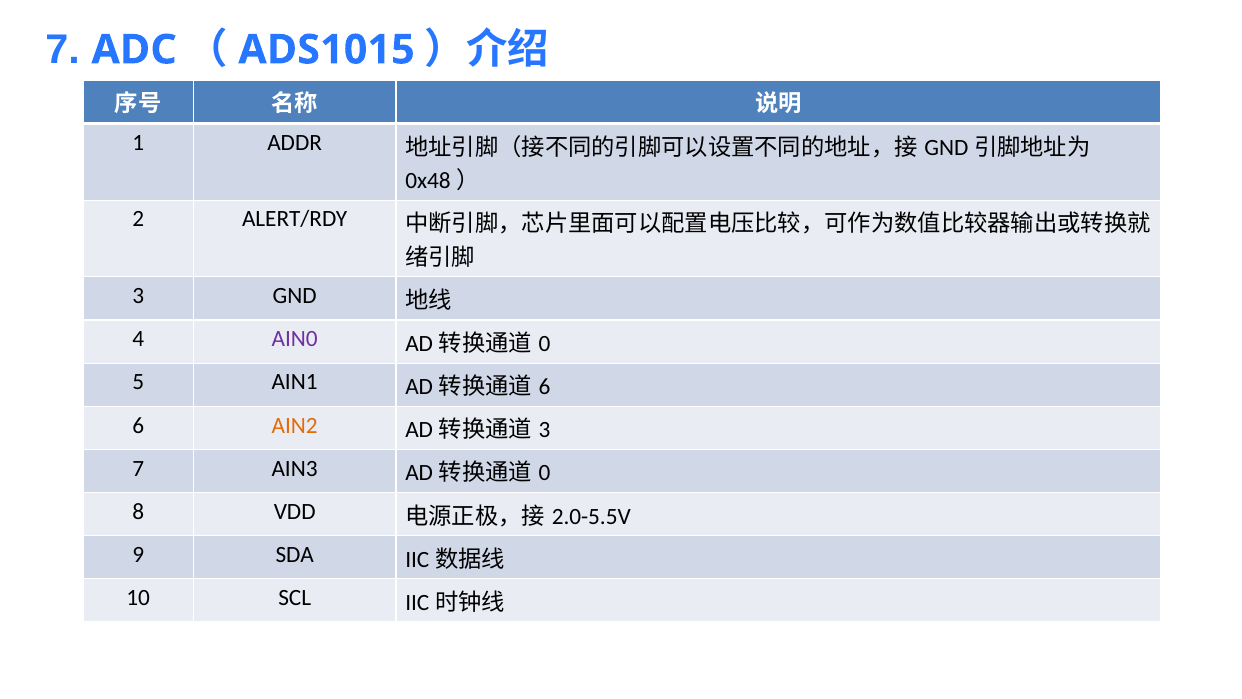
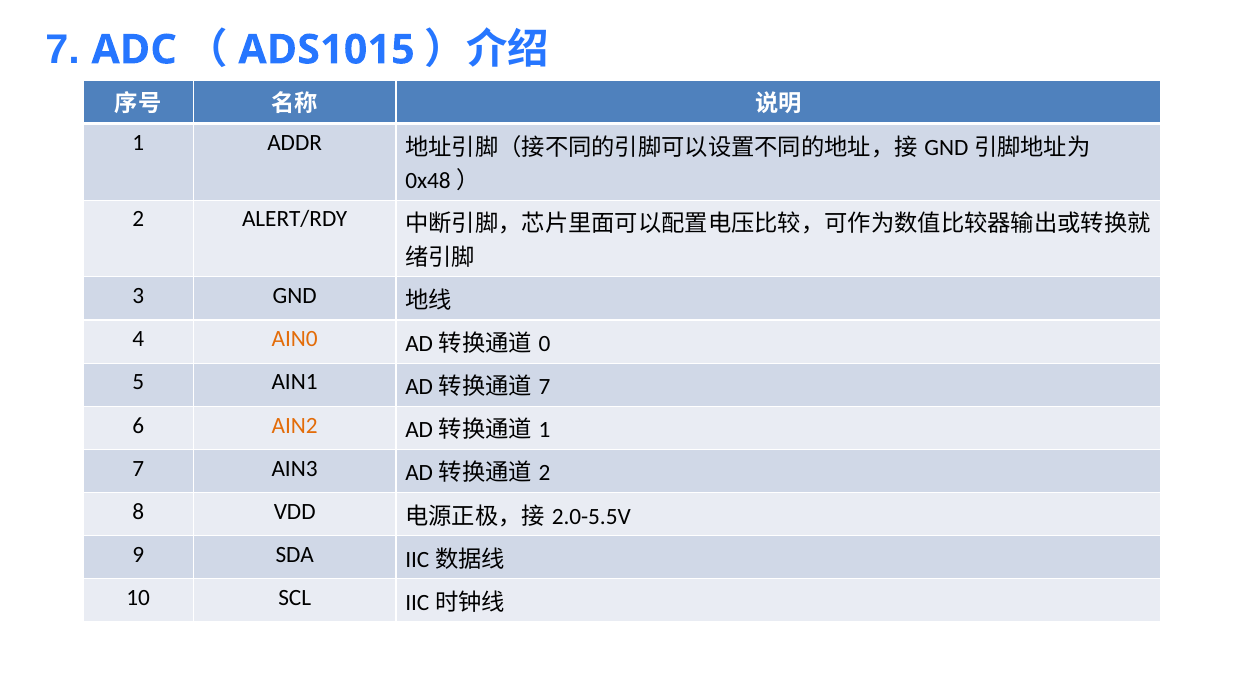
AIN0 colour: purple -> orange (295, 339)
6: 6 -> 7 (545, 387)
3: 3 -> 1 (545, 430)
0: 0 -> 2 (545, 473)
